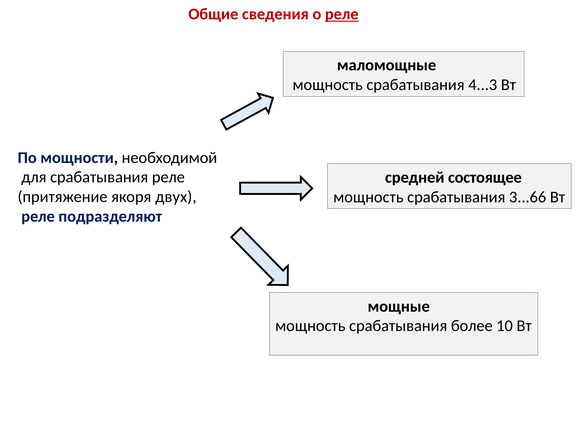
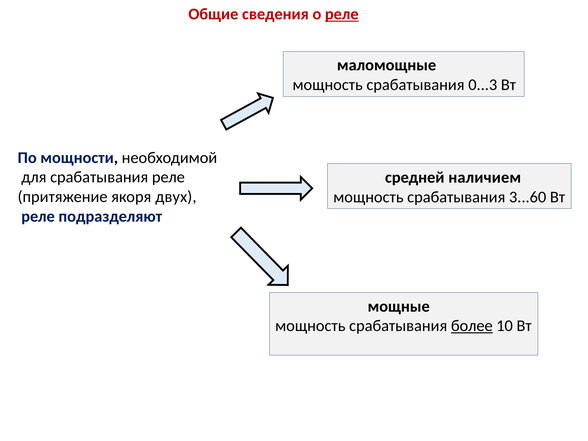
4...3: 4...3 -> 0...3 (483, 85)
состоящее: состоящее -> наличием (485, 177)
3...66: 3...66 -> 3...60 (528, 197)
более underline: none -> present (472, 326)
